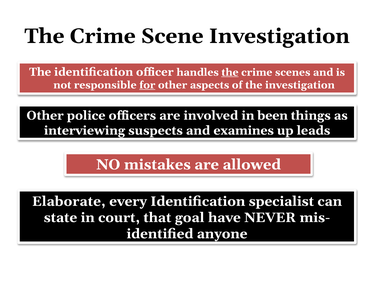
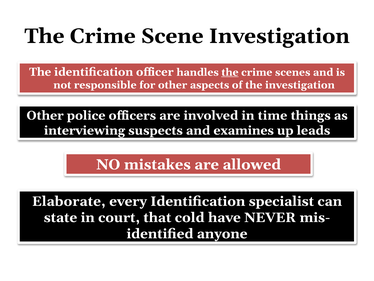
for underline: present -> none (147, 85)
been: been -> time (273, 115)
goal: goal -> cold (190, 217)
